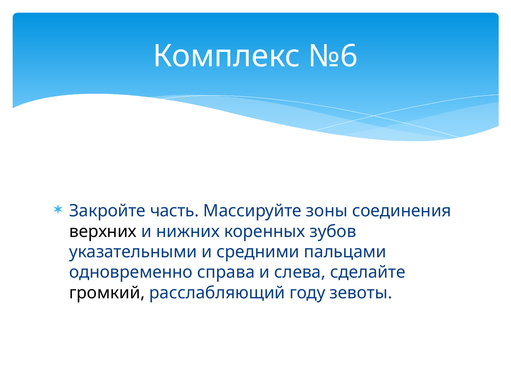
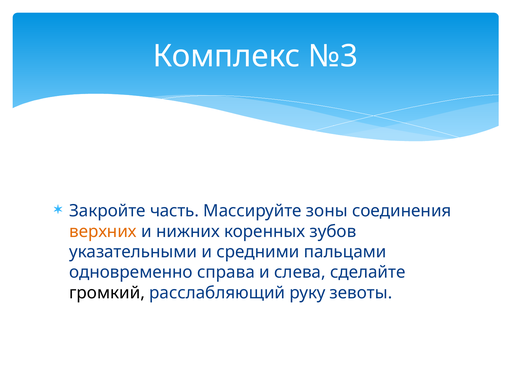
№6: №6 -> №3 (333, 56)
верхних colour: black -> orange (103, 232)
году: году -> руку (307, 293)
